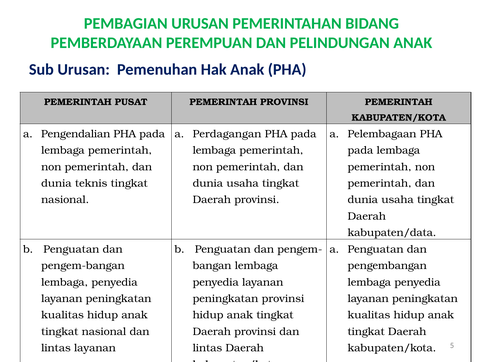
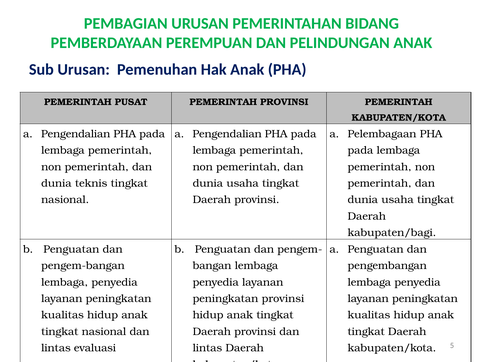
Perdagangan: Perdagangan -> Pengendalian (227, 134)
kabupaten/data: kabupaten/data -> kabupaten/bagi (392, 233)
lintas layanan: layanan -> evaluasi (95, 348)
